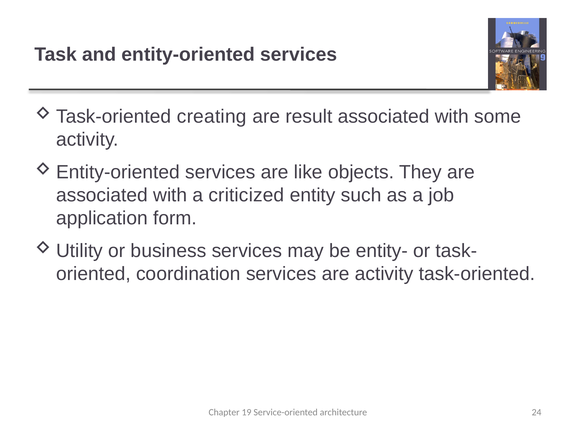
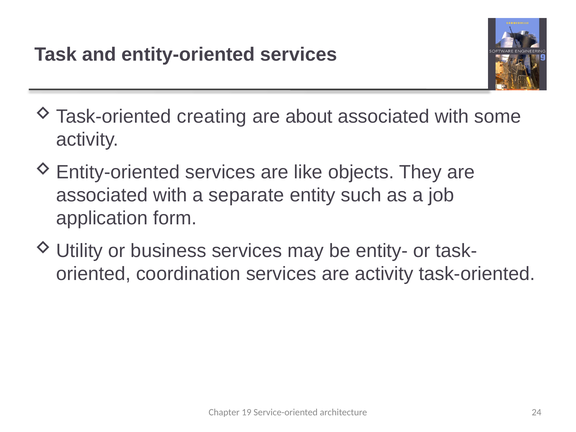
result: result -> about (309, 117)
criticized: criticized -> separate (246, 195)
